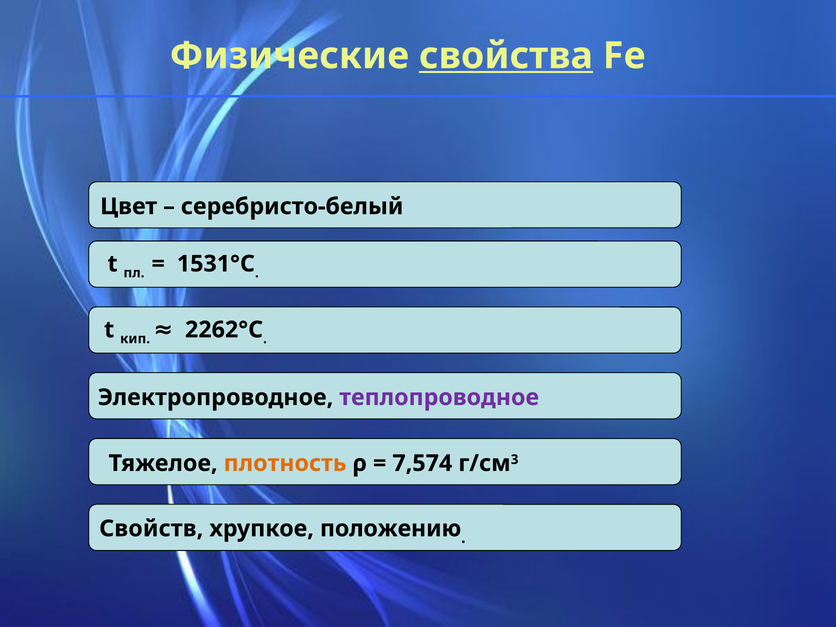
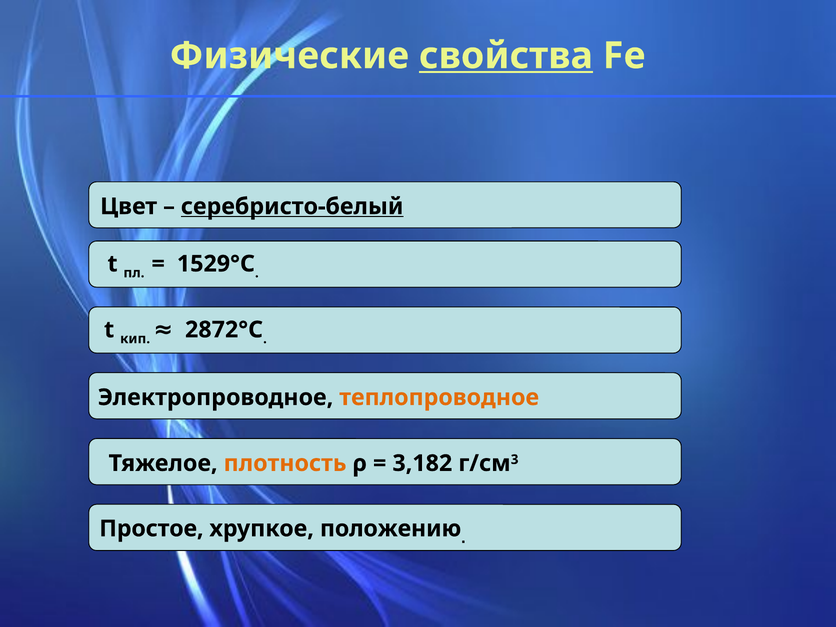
серебристо-белый underline: none -> present (292, 206)
1531°C: 1531°C -> 1529°C (216, 264)
2262°C: 2262°C -> 2872°C (224, 330)
теплопроводное colour: purple -> orange (439, 397)
7,574: 7,574 -> 3,182 (422, 463)
Свойств: Свойств -> Простое (151, 529)
